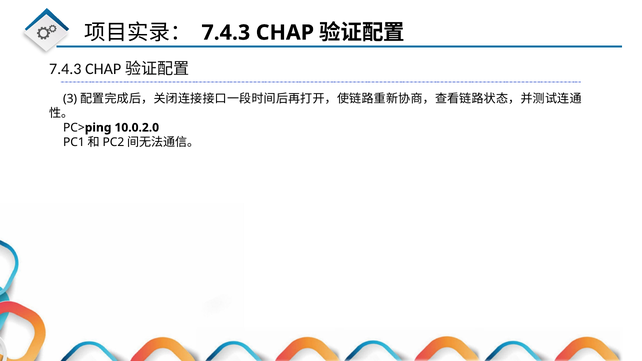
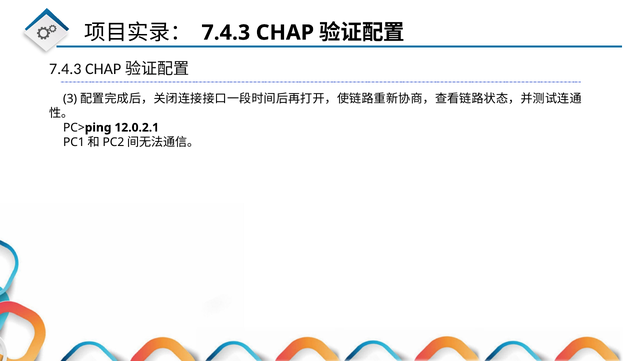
10.0.2.0: 10.0.2.0 -> 12.0.2.1 (137, 128)
